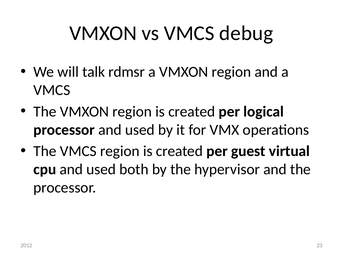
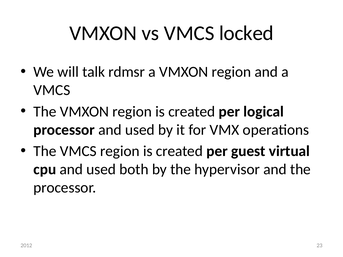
debug: debug -> locked (246, 33)
